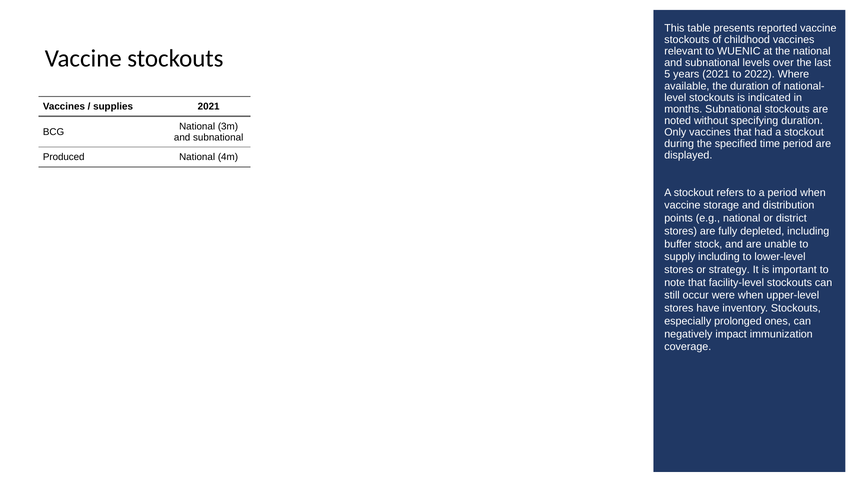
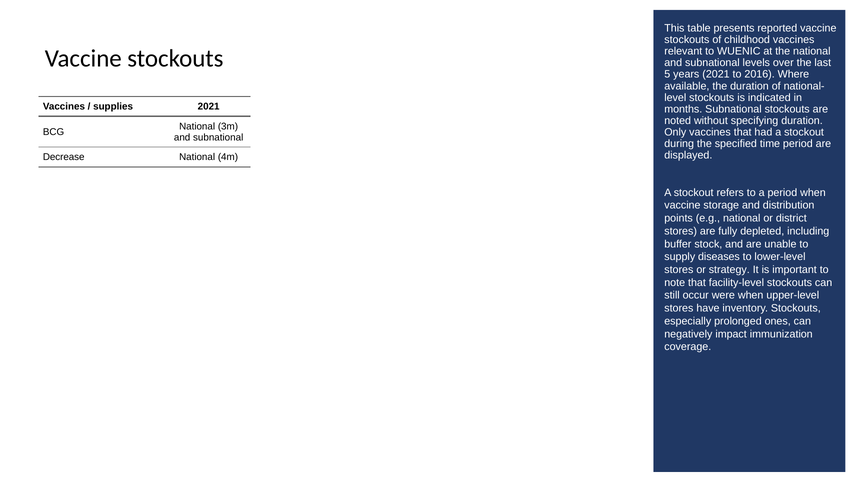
2022: 2022 -> 2016 (760, 74)
Produced: Produced -> Decrease (64, 157)
supply including: including -> diseases (719, 257)
